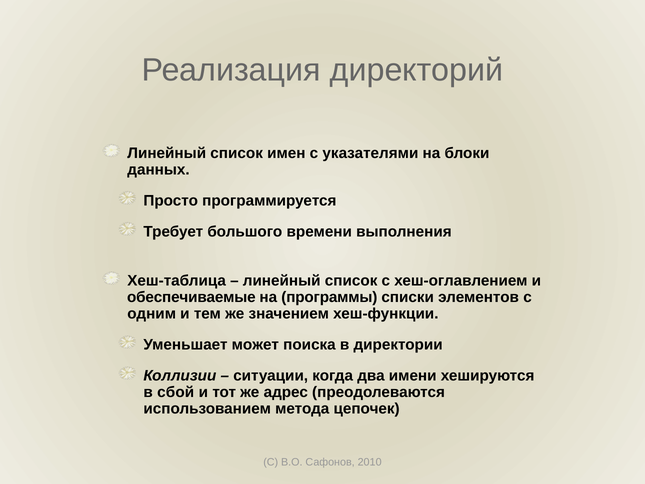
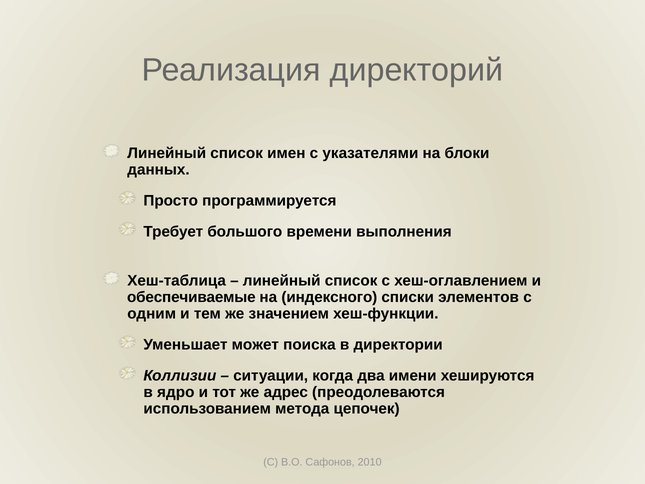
программы: программы -> индексного (329, 297)
сбой: сбой -> ядро (176, 392)
